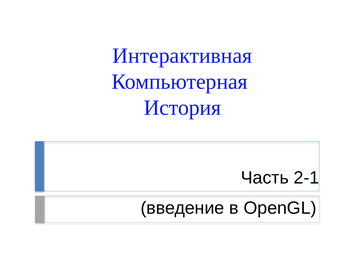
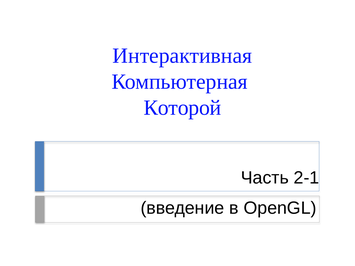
История: История -> Которой (182, 108)
